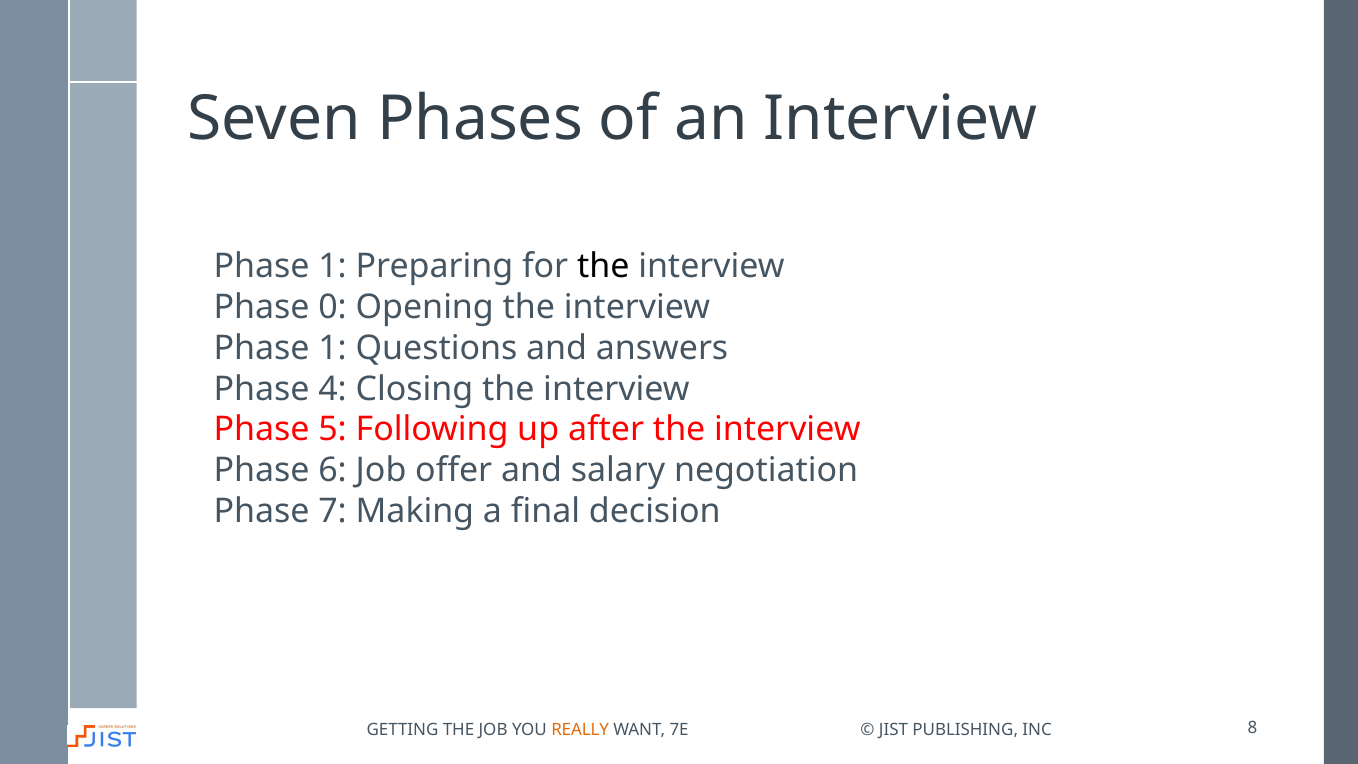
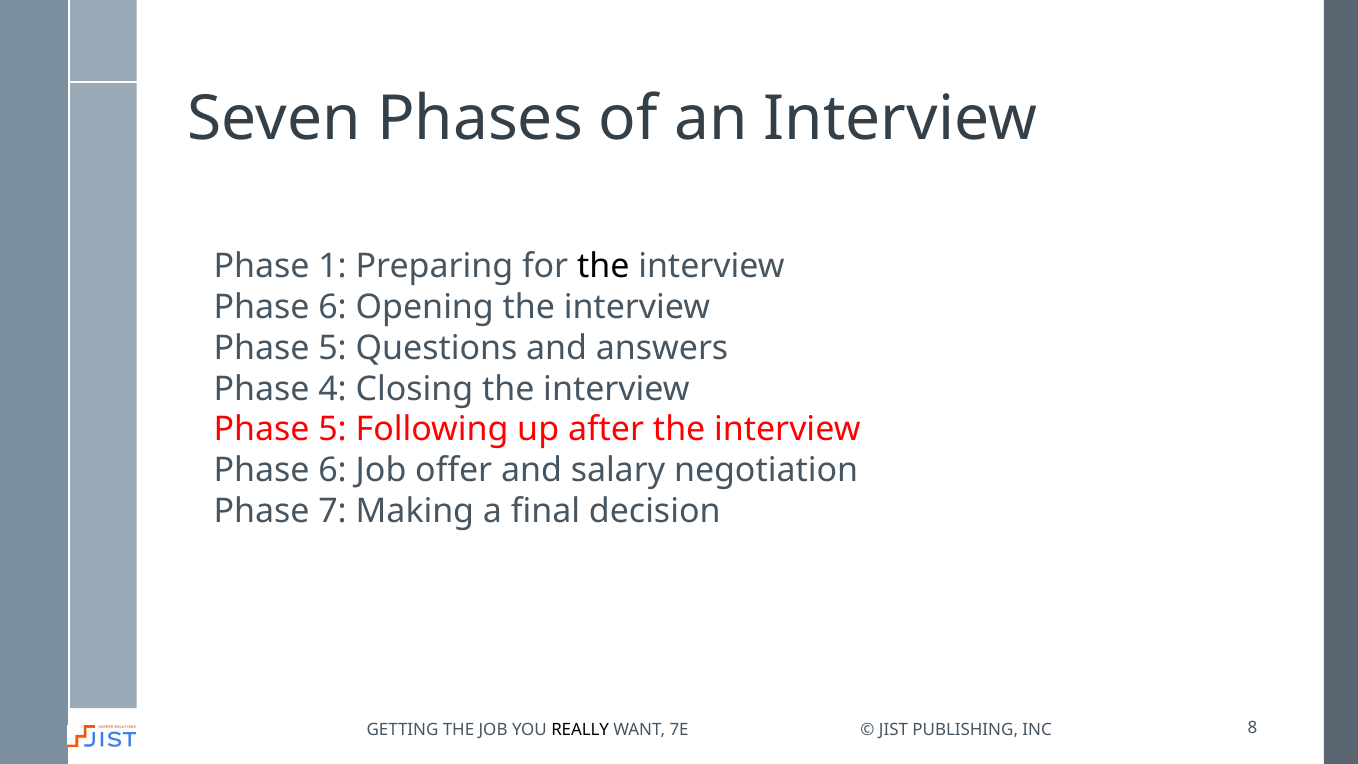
0: 0 -> 6 (333, 307)
1: 1 -> 5 (333, 348)
REALLY colour: orange -> black (580, 730)
